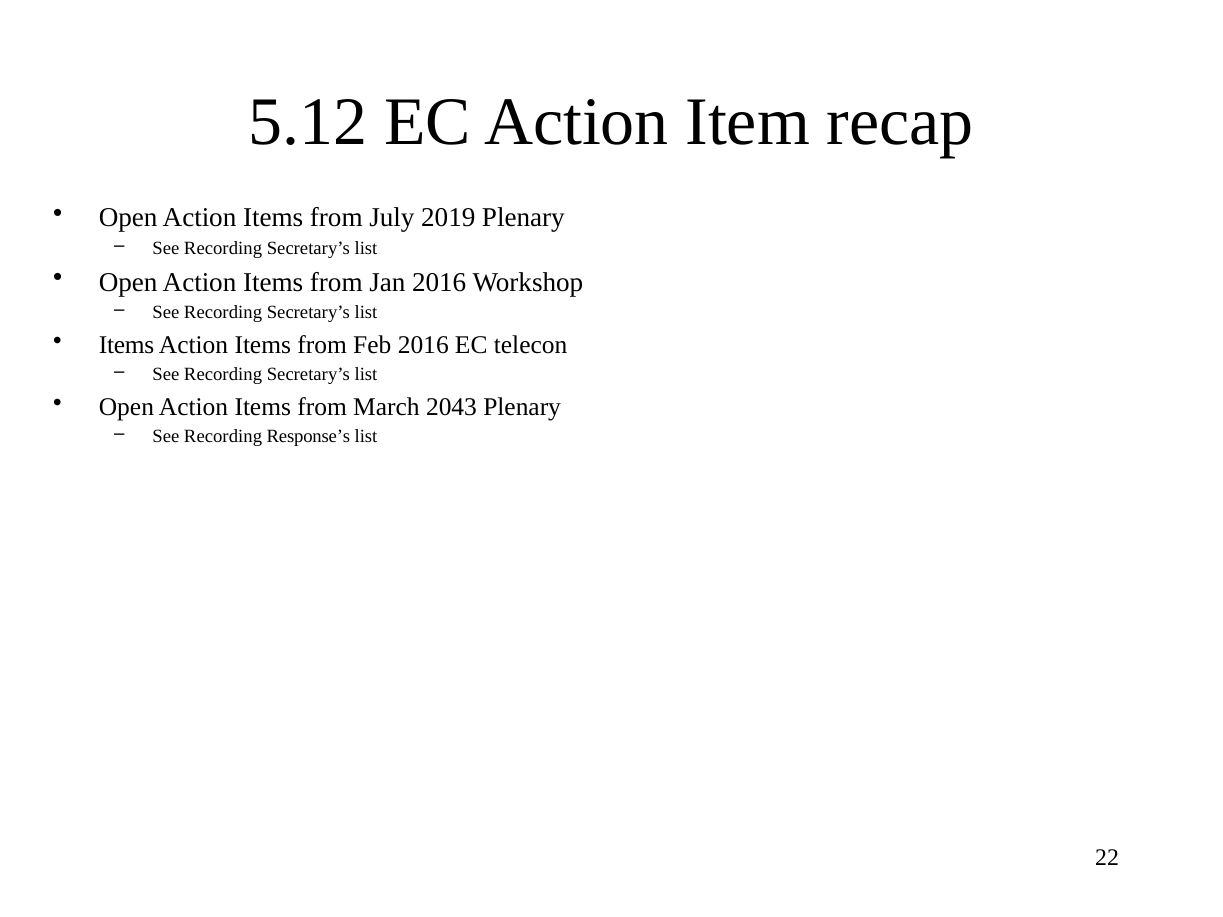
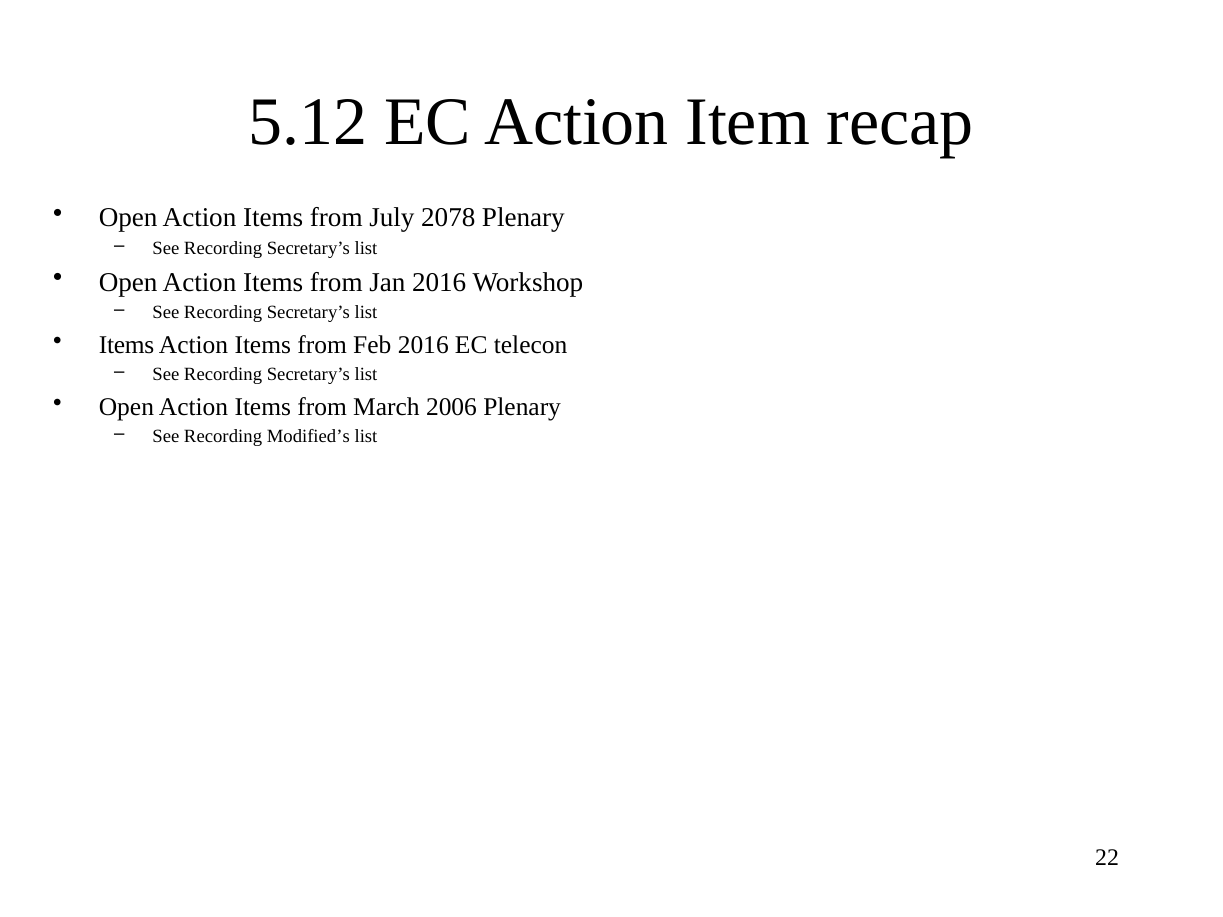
2019: 2019 -> 2078 (448, 218)
2043: 2043 -> 2006 (451, 407)
Response’s: Response’s -> Modified’s (308, 437)
